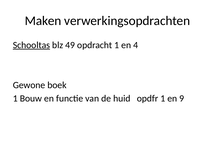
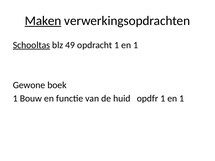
Maken underline: none -> present (43, 21)
opdracht 1 en 4: 4 -> 1 (136, 45)
opdfr 1 en 9: 9 -> 1 (182, 99)
